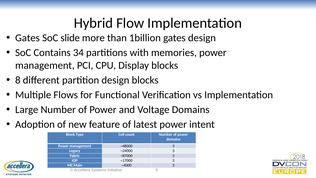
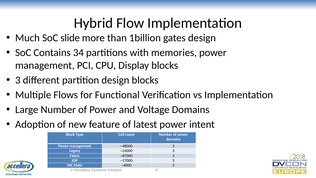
Gates: Gates -> Much (27, 38)
8: 8 -> 3 (18, 80)
